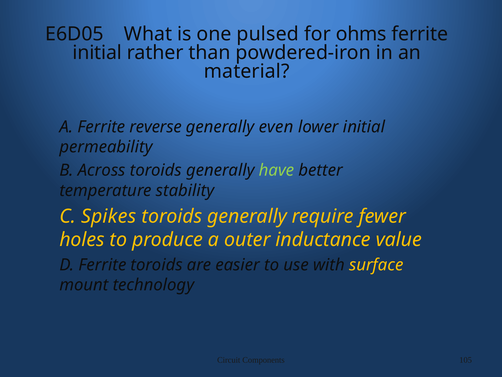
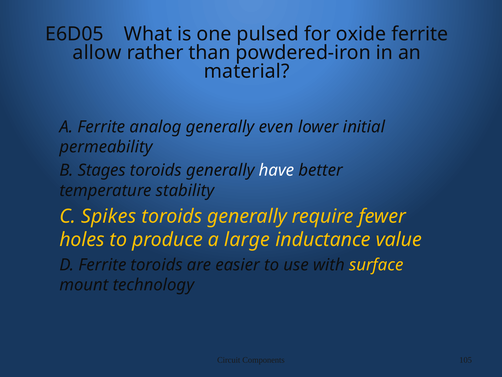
ohms: ohms -> oxide (361, 34)
initial: initial -> allow (97, 53)
reverse: reverse -> analog (156, 127)
Across: Across -> Stages (102, 170)
have colour: light green -> white (277, 170)
outer: outer -> large (247, 240)
